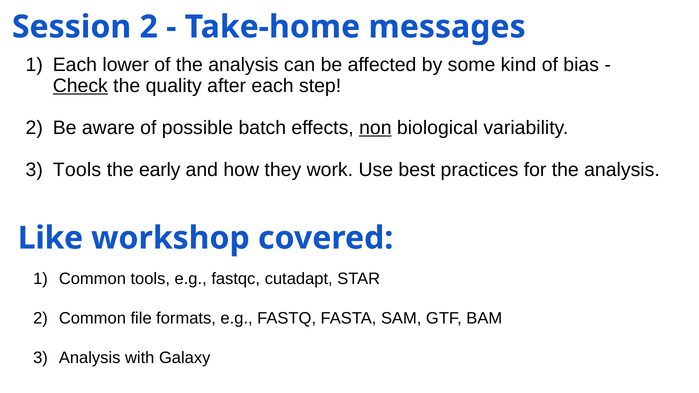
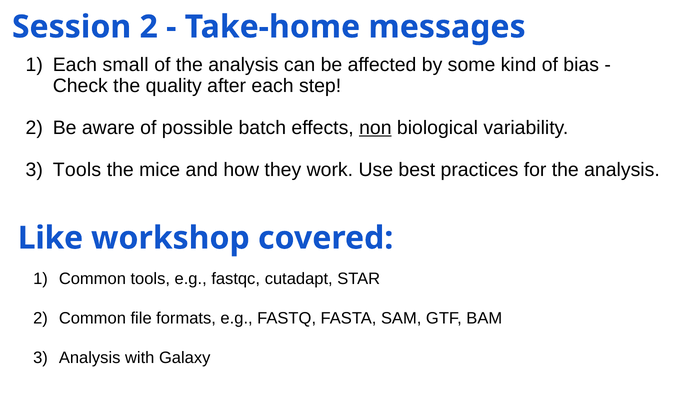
lower: lower -> small (126, 65)
Check underline: present -> none (80, 86)
early: early -> mice (160, 170)
